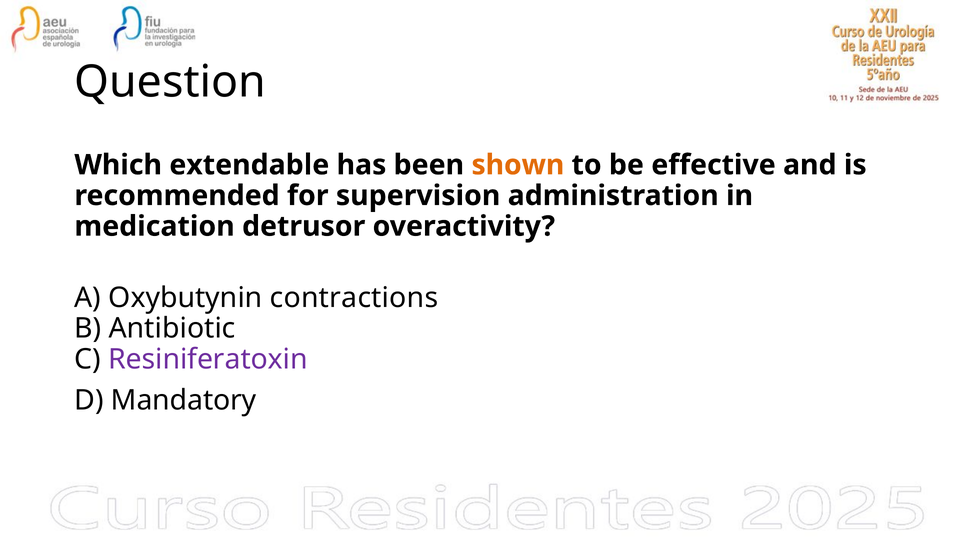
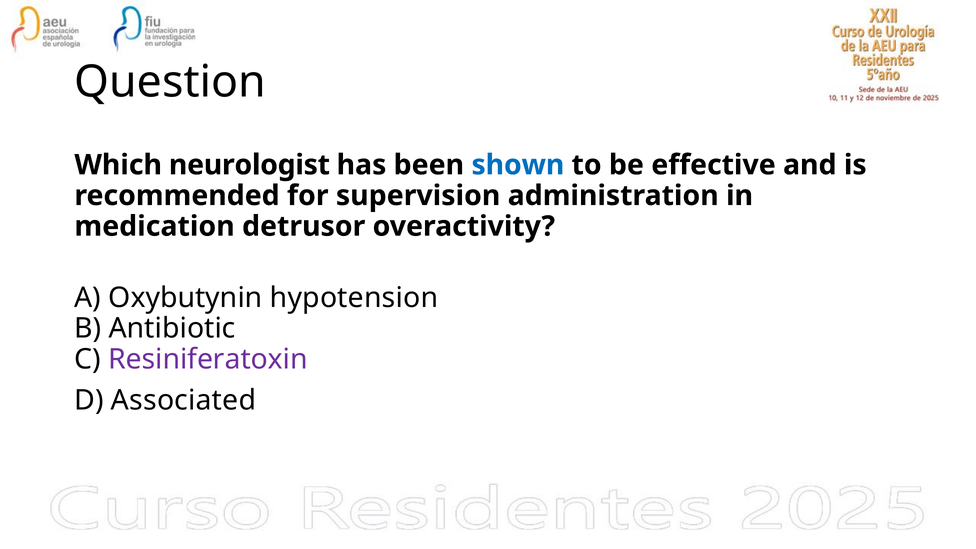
extendable: extendable -> neurologist (249, 165)
shown colour: orange -> blue (518, 165)
contractions: contractions -> hypotension (354, 298)
Mandatory: Mandatory -> Associated (184, 400)
